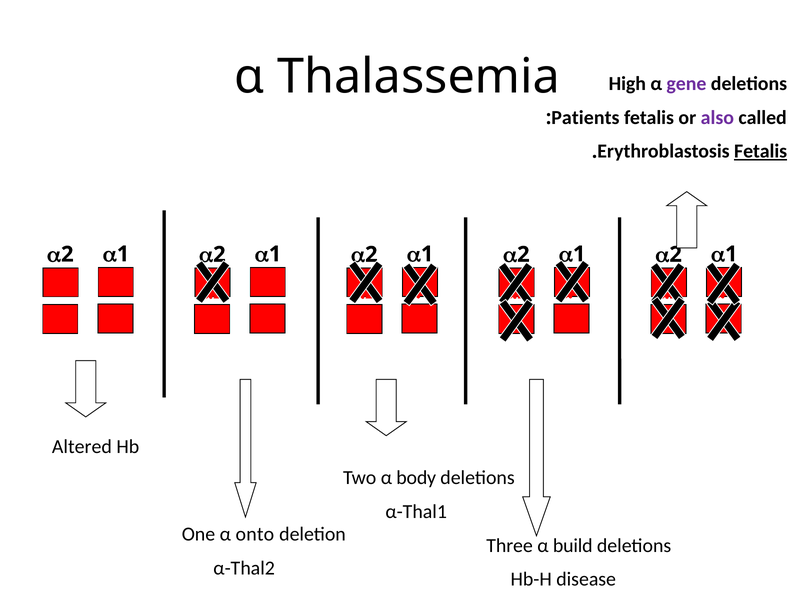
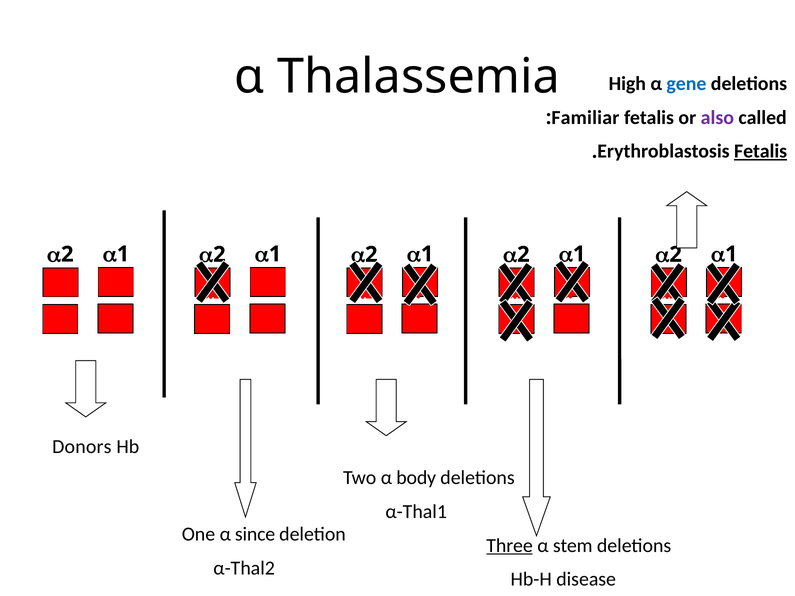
gene colour: purple -> blue (686, 84)
Patients: Patients -> Familiar (585, 118)
Altered: Altered -> Donors (82, 447)
onto: onto -> since (255, 535)
Three underline: none -> present (510, 546)
build: build -> stem (573, 546)
